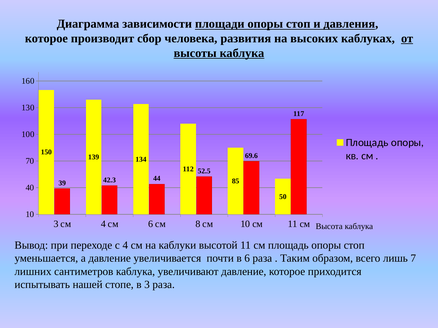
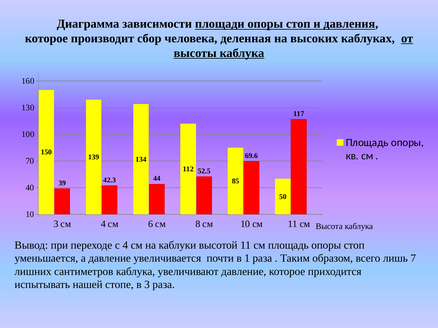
развития: развития -> деленная (246, 38)
в 6: 6 -> 1 (247, 259)
